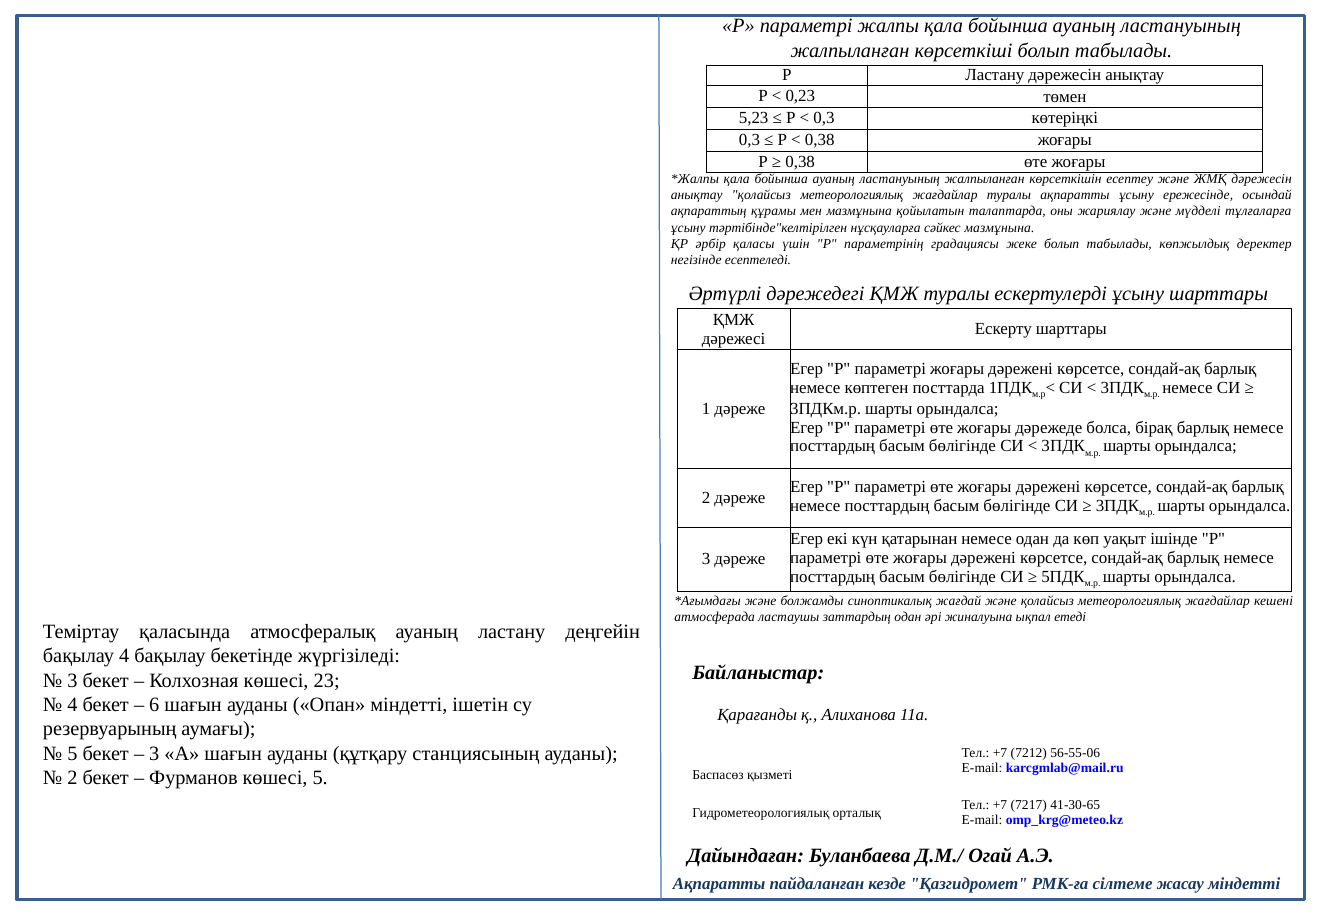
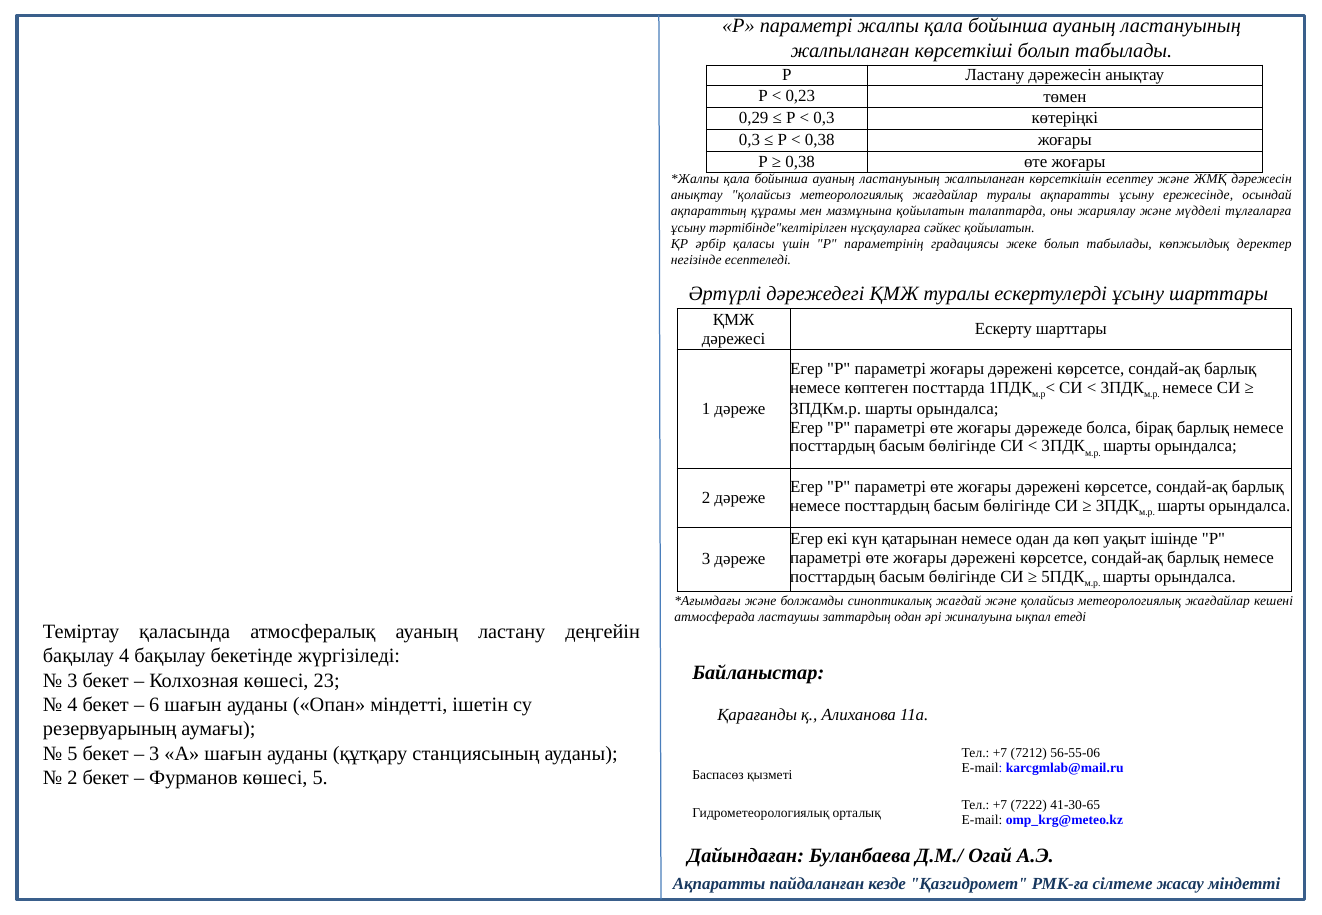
5,23: 5,23 -> 0,29 (754, 118)
сәйкес мазмұнына: мазмұнына -> қойылатын (999, 228)
7217: 7217 -> 7222 (1029, 806)
